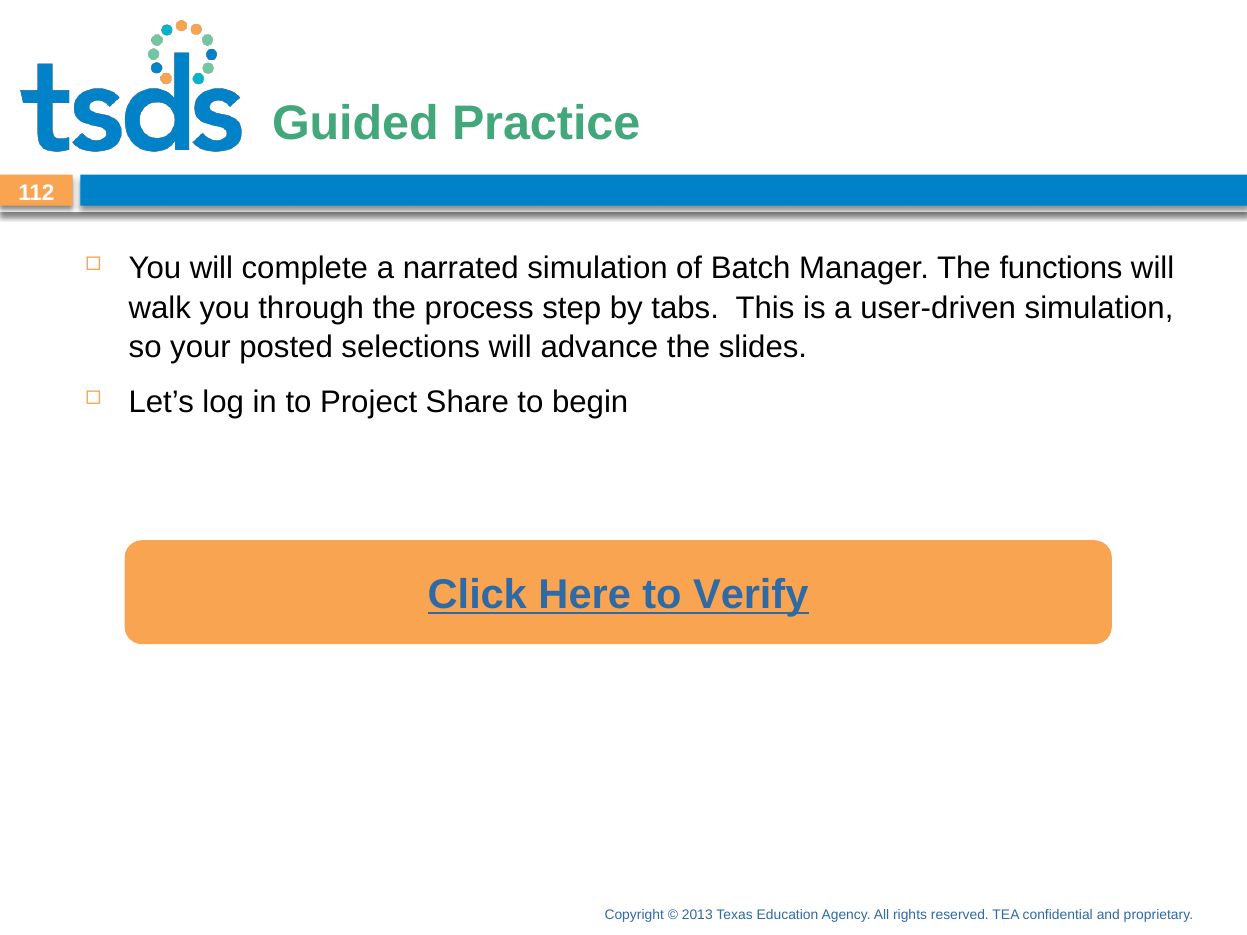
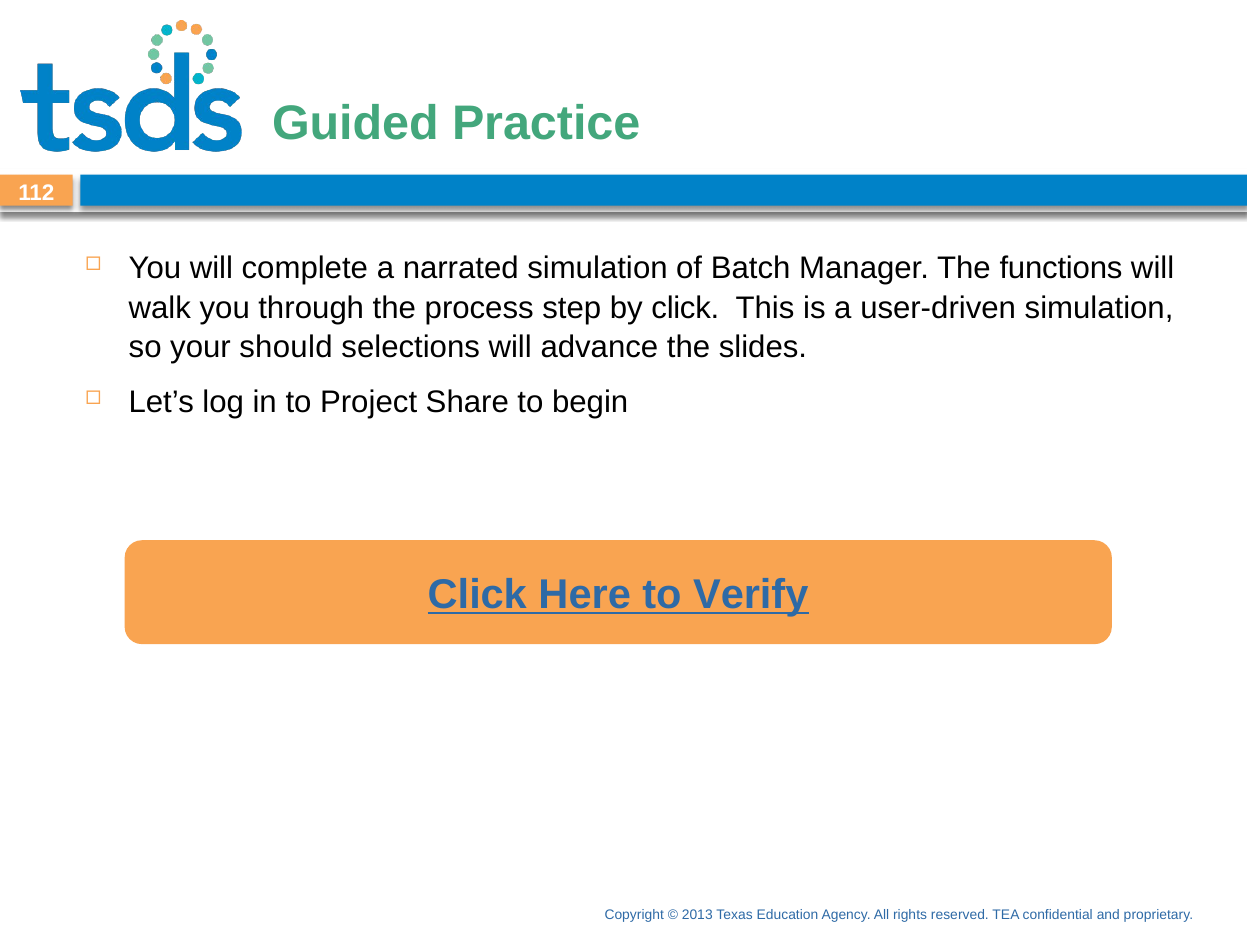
by tabs: tabs -> click (685, 308)
posted: posted -> should (286, 347)
